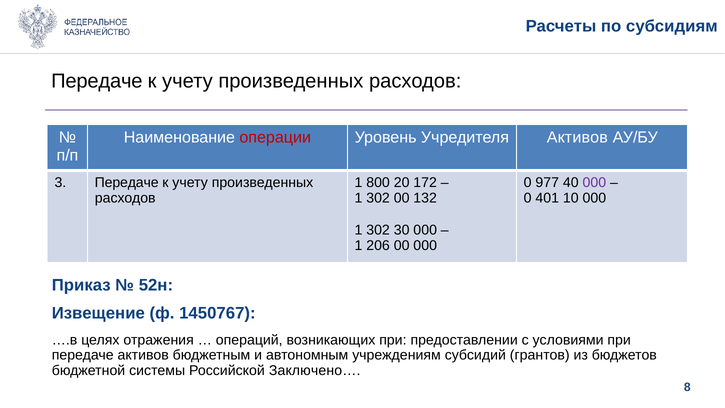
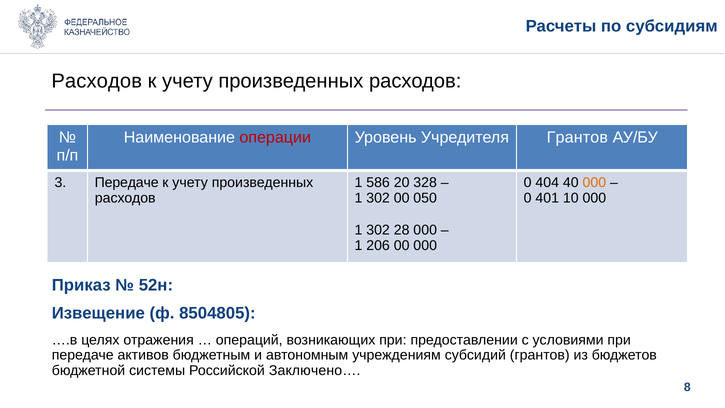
Передаче: Передаче -> Расходов (97, 81)
Учредителя Активов: Активов -> Грантов (577, 137)
800: 800 -> 586 (378, 182)
172: 172 -> 328 (425, 182)
977: 977 -> 404 (547, 182)
000 colour: purple -> orange (594, 182)
132: 132 -> 050 (425, 198)
30: 30 -> 28 (402, 230)
1450767: 1450767 -> 8504805 (217, 313)
